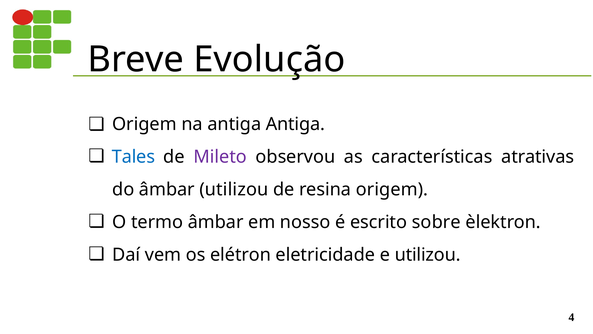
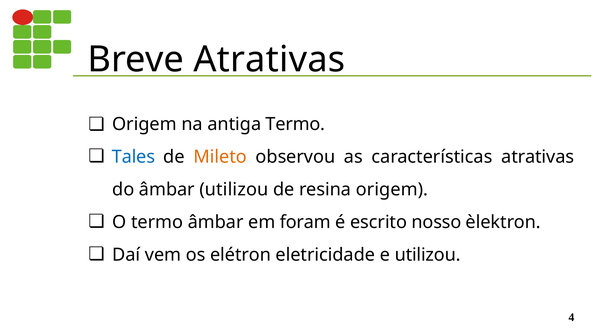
Breve Evolução: Evolução -> Atrativas (269, 59)
antiga Antiga: Antiga -> Termo (295, 124)
Mileto colour: purple -> orange (220, 157)
nosso: nosso -> foram (305, 222)
sobre: sobre -> nosso (436, 222)
